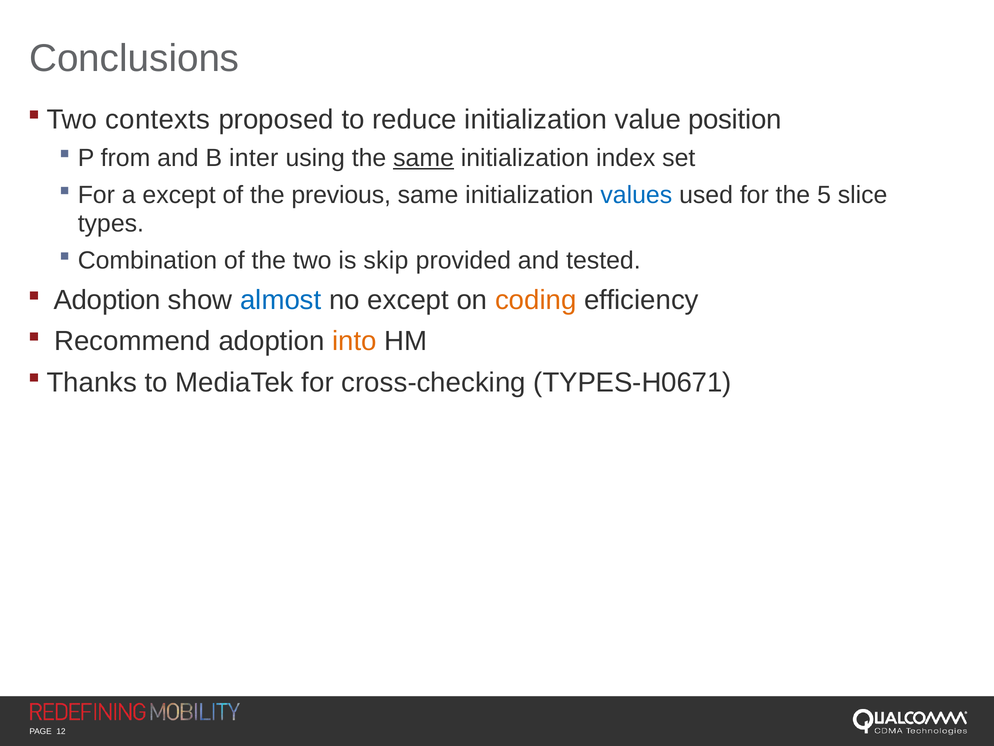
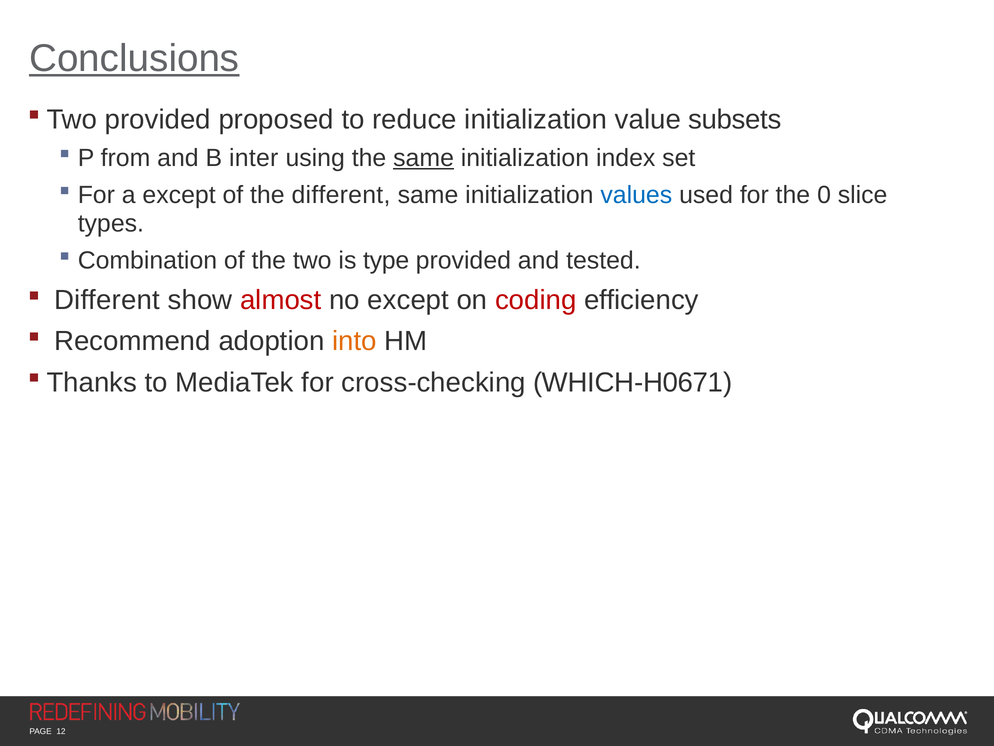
Conclusions underline: none -> present (134, 59)
contexts: contexts -> provided (158, 119)
position: position -> subsets (735, 119)
the previous: previous -> different (341, 195)
5: 5 -> 0 (824, 195)
skip: skip -> type (386, 260)
Adoption: Adoption -> Different (107, 300)
almost colour: blue -> red (281, 300)
coding colour: orange -> red (536, 300)
TYPES-H0671: TYPES-H0671 -> WHICH-H0671 (633, 382)
